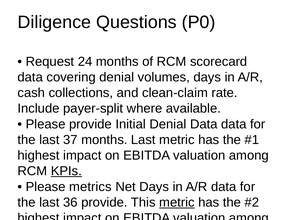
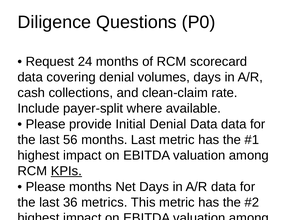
37: 37 -> 56 (70, 140)
Please metrics: metrics -> months (90, 186)
36 provide: provide -> metrics (104, 202)
metric underline: present -> none (177, 202)
